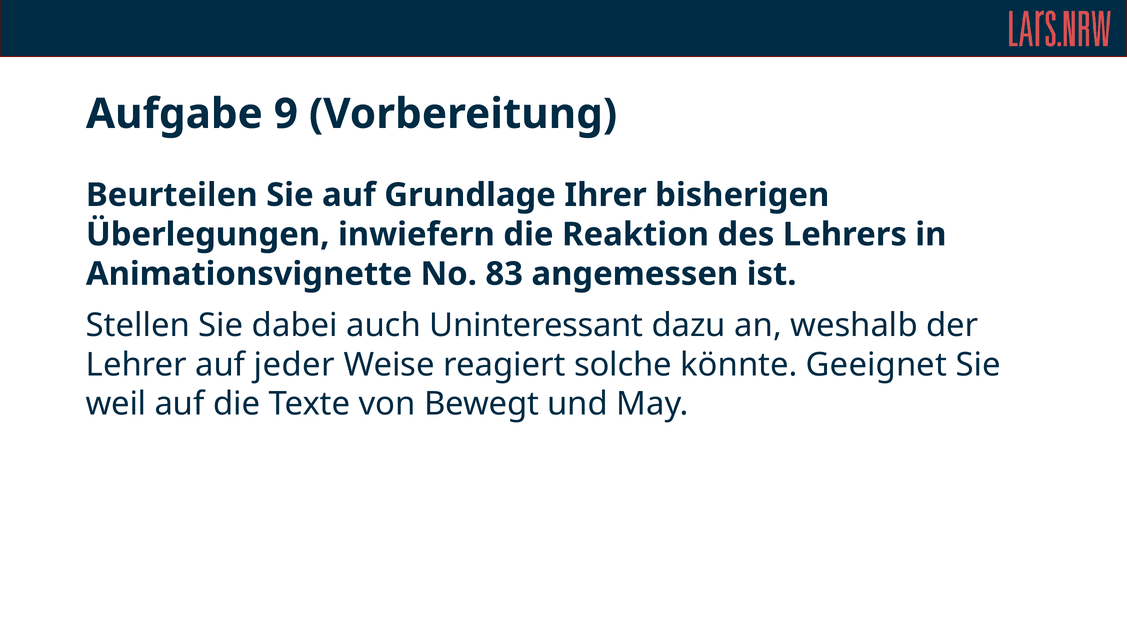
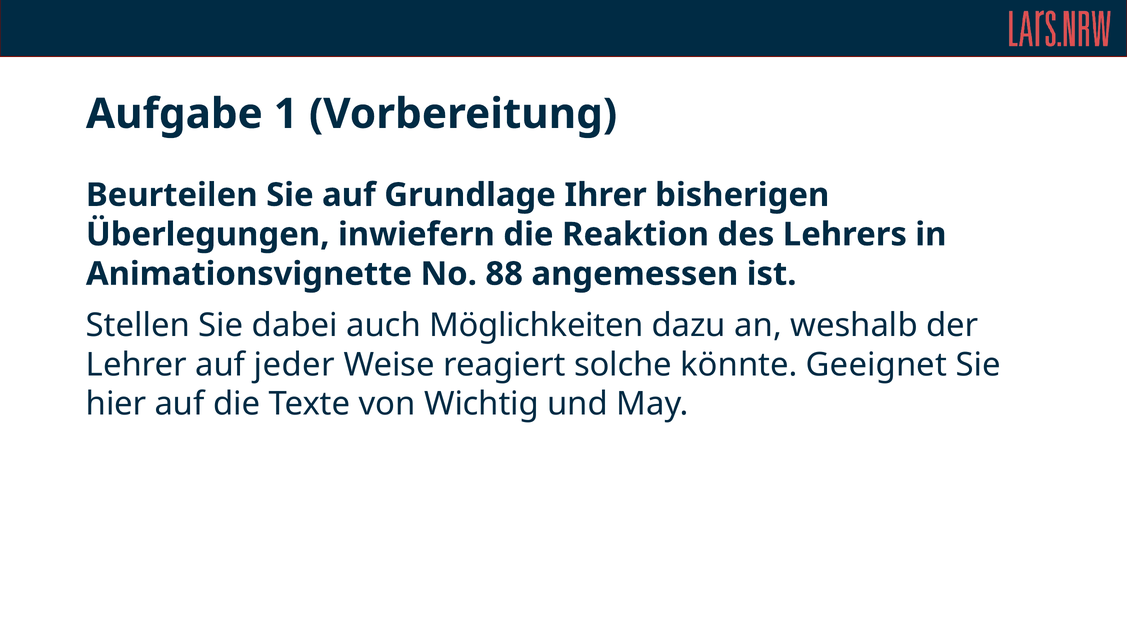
9: 9 -> 1 (286, 114)
83: 83 -> 88 (504, 274)
Uninteressant: Uninteressant -> Möglichkeiten (536, 325)
weil: weil -> hier (116, 404)
Bewegt: Bewegt -> Wichtig (481, 404)
